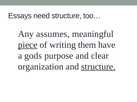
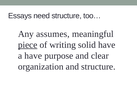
them: them -> solid (87, 45)
a gods: gods -> have (33, 56)
structure underline: present -> none (98, 67)
